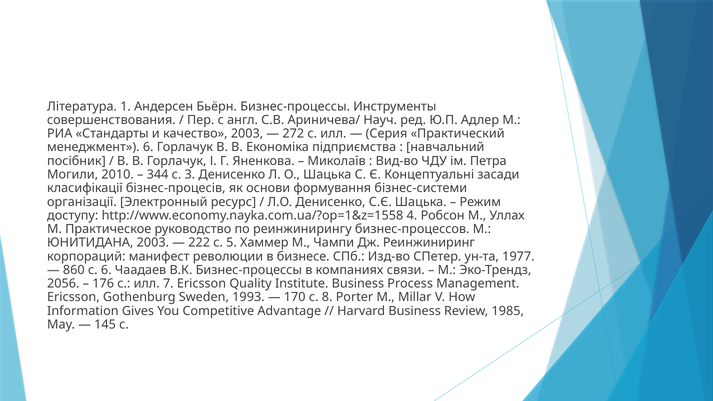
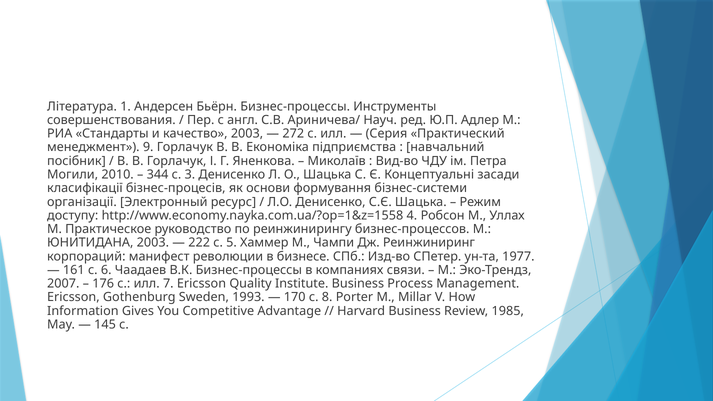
менеджмент 6: 6 -> 9 (148, 147)
860: 860 -> 161 (74, 270)
2056: 2056 -> 2007 (63, 284)
